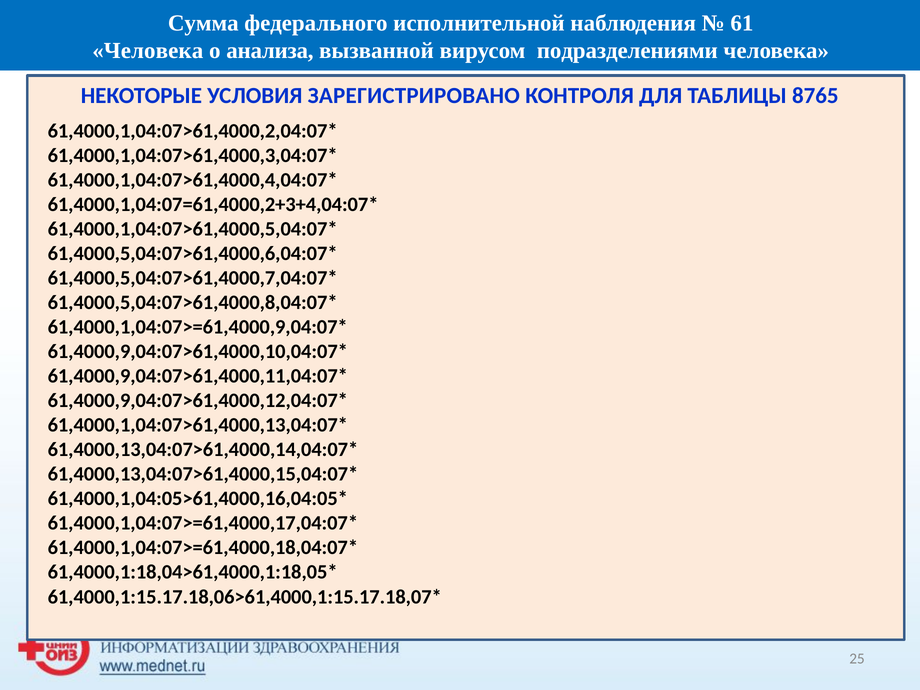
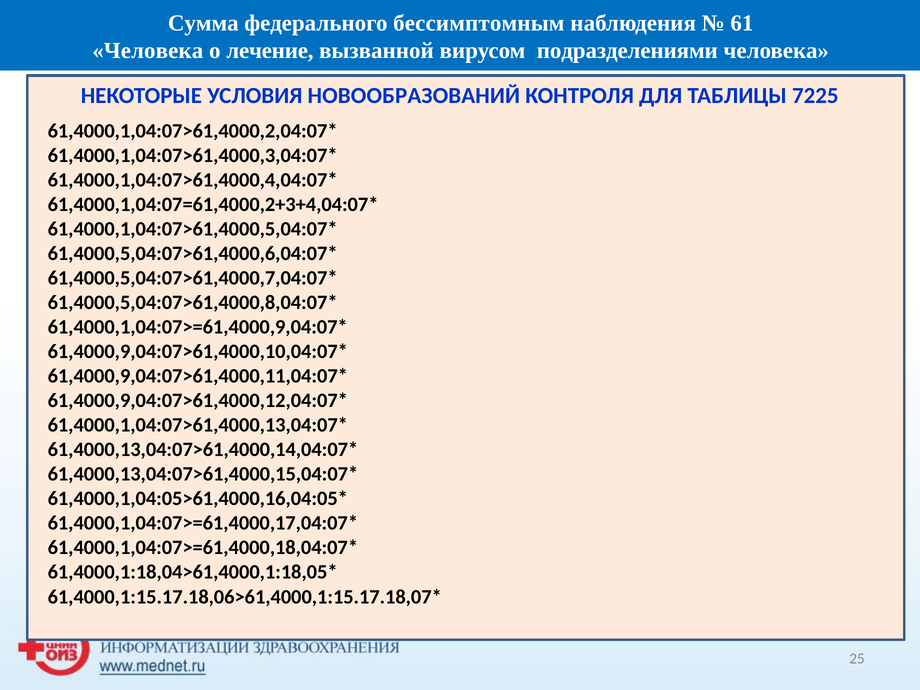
исполнительной: исполнительной -> бессимптомным (479, 23)
анализа: анализа -> лечение (270, 51)
ЗАРЕГИСТРИРОВАНО: ЗАРЕГИСТРИРОВАНО -> НОВООБРАЗОВАНИЙ (414, 95)
8765: 8765 -> 7225 (815, 95)
